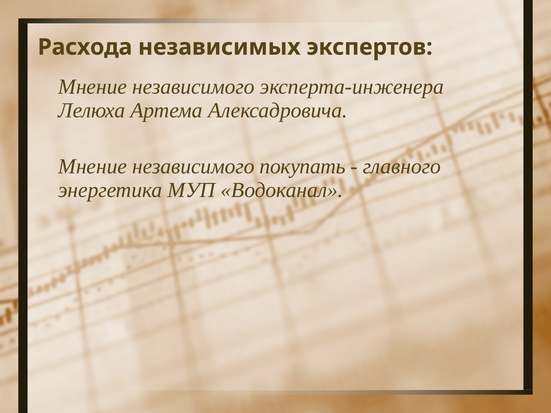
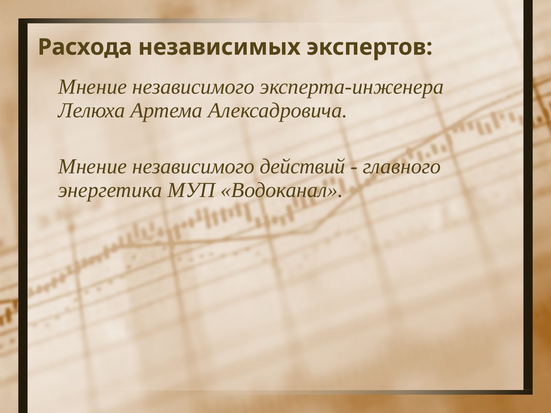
покупать: покупать -> действий (303, 167)
